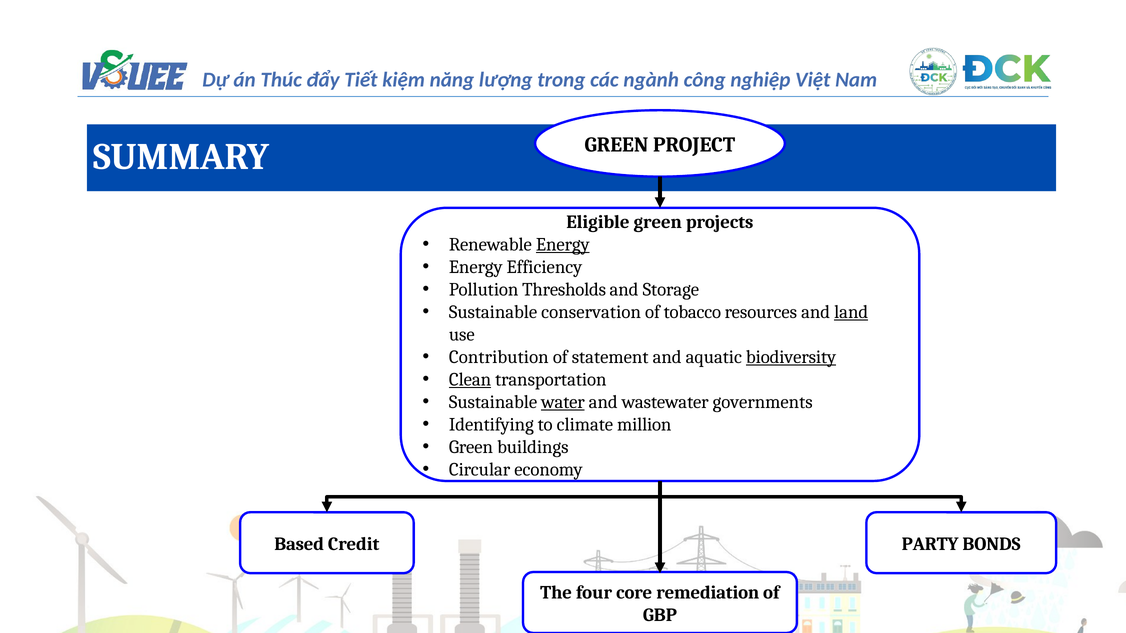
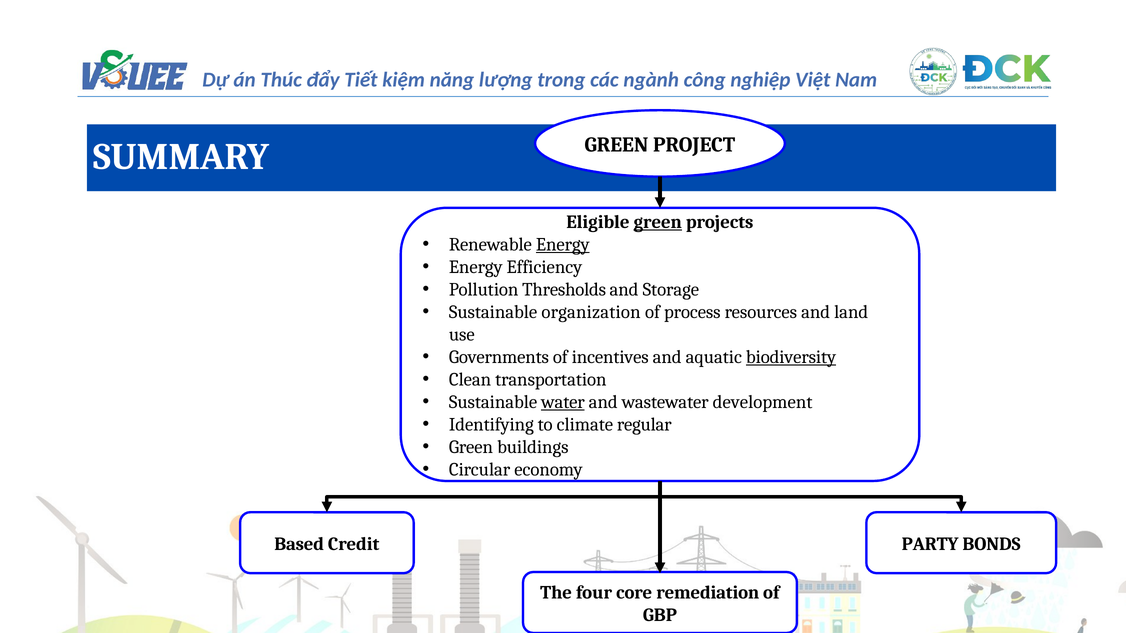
green underline: none -> present (658, 222)
conservation: conservation -> organization (591, 312)
tobacco: tobacco -> process (692, 312)
land underline: present -> none (851, 312)
Contribution: Contribution -> Governments (499, 357)
statement: statement -> incentives (610, 357)
Clean underline: present -> none (470, 380)
governments: governments -> development (763, 402)
million: million -> regular (644, 425)
